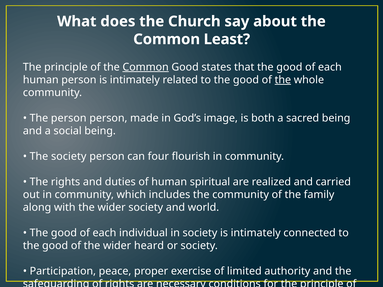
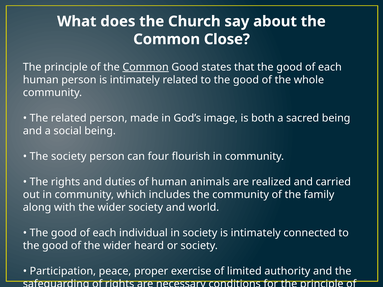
Least: Least -> Close (227, 39)
the underline: present -> none (283, 80)
The person: person -> related (69, 118)
spiritual: spiritual -> animals (210, 182)
